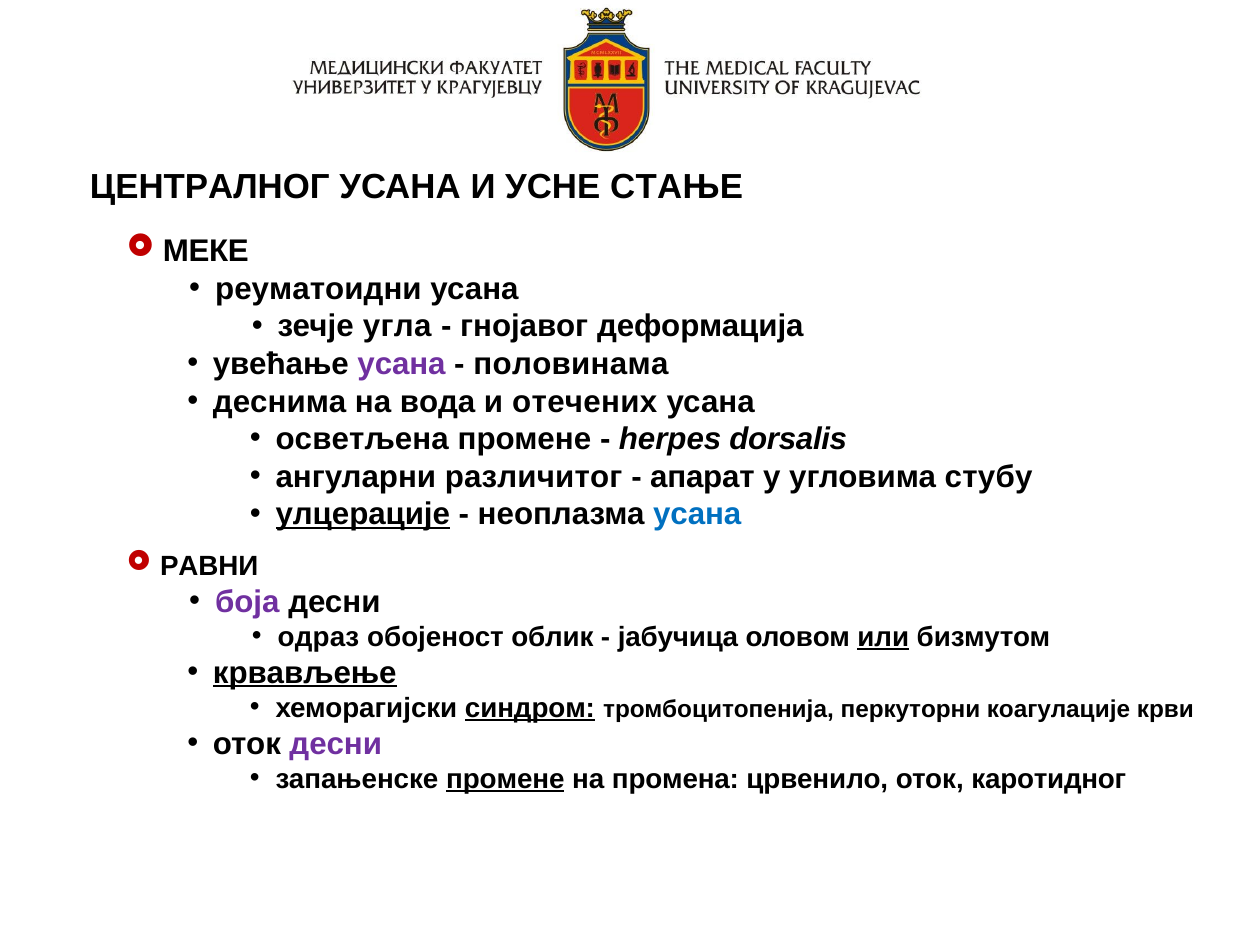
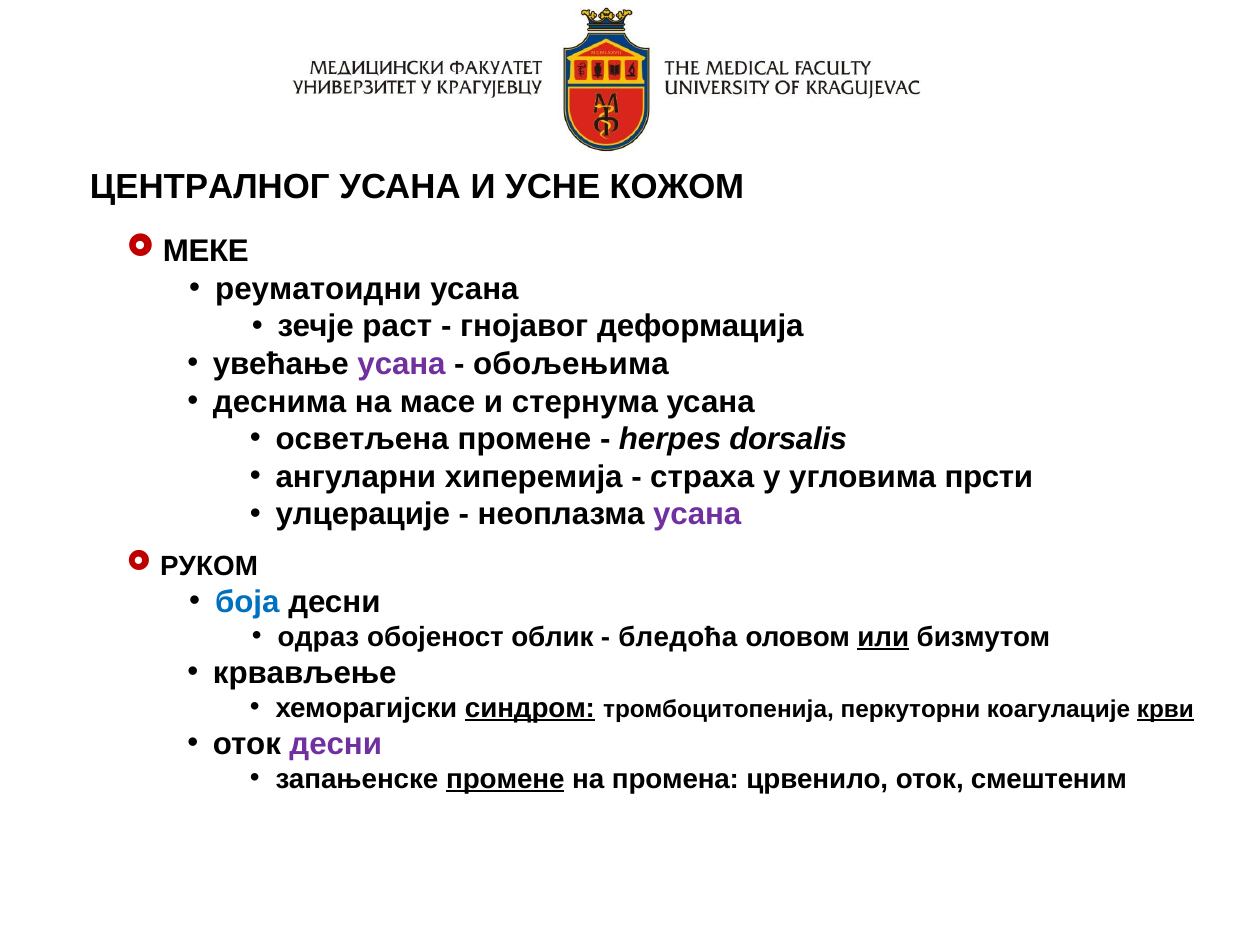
СТАЊЕ: СТАЊЕ -> КОЖОМ (677, 187)
угла: угла -> раст (397, 327)
половинама: половинама -> обољењима (571, 364)
вода: вода -> масе (438, 402)
отечених: отечених -> стернума (585, 402)
различитог: различитог -> хиперемија (534, 477)
апарат: апарат -> страха (702, 477)
стубу: стубу -> прсти (989, 477)
улцерације underline: present -> none (363, 514)
усана colour: blue -> purple (697, 514)
РАВНИ: РАВНИ -> РУКОМ (209, 566)
боја colour: purple -> blue (247, 602)
јабучица: јабучица -> бледоћа (678, 637)
крвављење underline: present -> none (305, 673)
крви underline: none -> present (1165, 709)
каротидног: каротидног -> смештеним (1049, 779)
